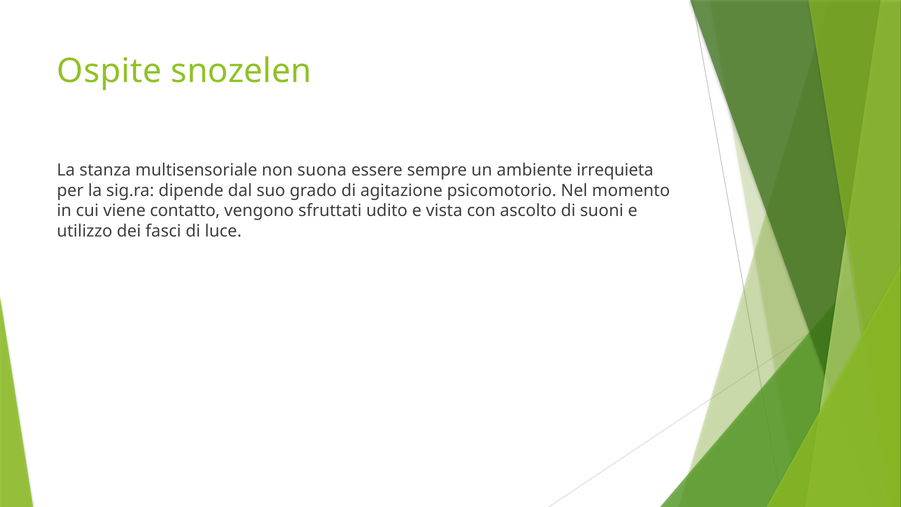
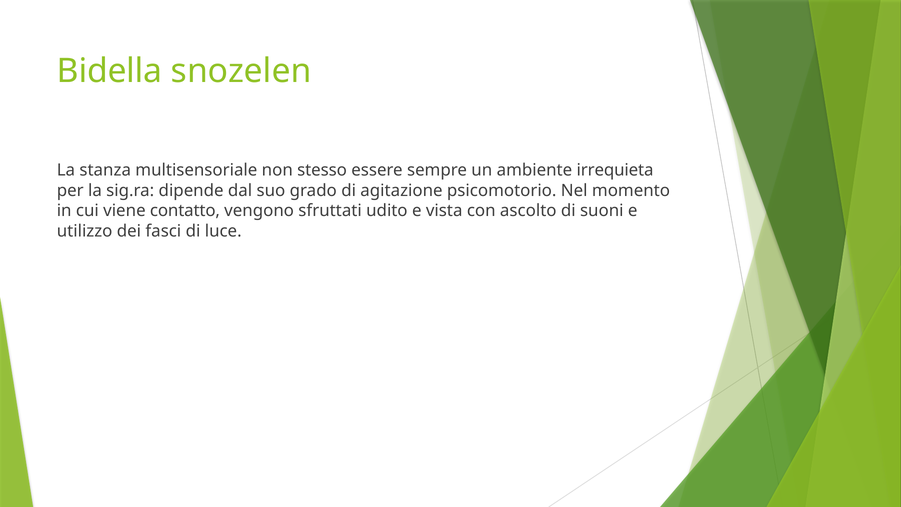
Ospite: Ospite -> Bidella (110, 71)
suona: suona -> stesso (322, 170)
